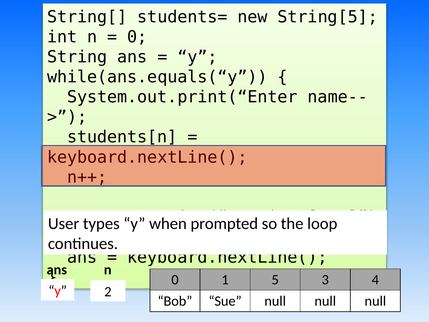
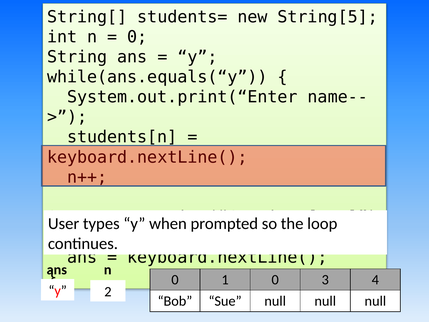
1 5: 5 -> 0 (275, 280)
